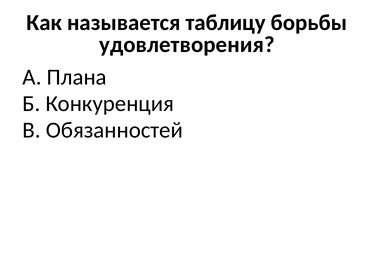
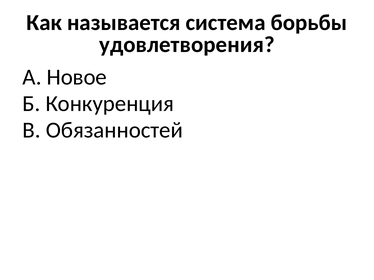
таблицу: таблицу -> система (226, 23)
Плана: Плана -> Новое (77, 77)
